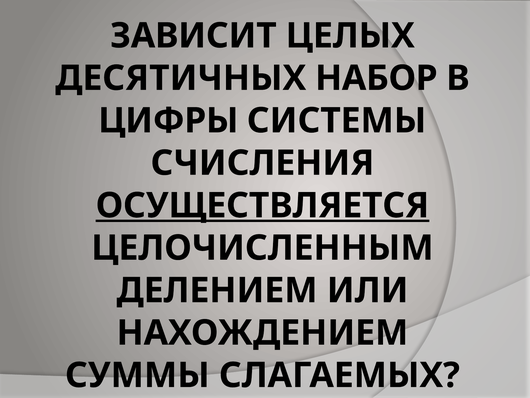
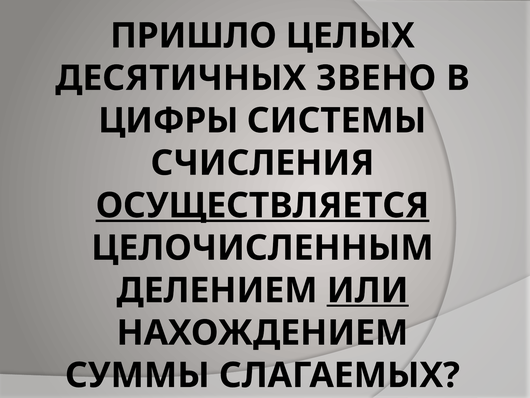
ЗАВИСИТ: ЗАВИСИТ -> ПРИШЛО (193, 36)
НАБОР: НАБОР -> ЗВЕНО (376, 78)
ИЛИ underline: none -> present (368, 290)
